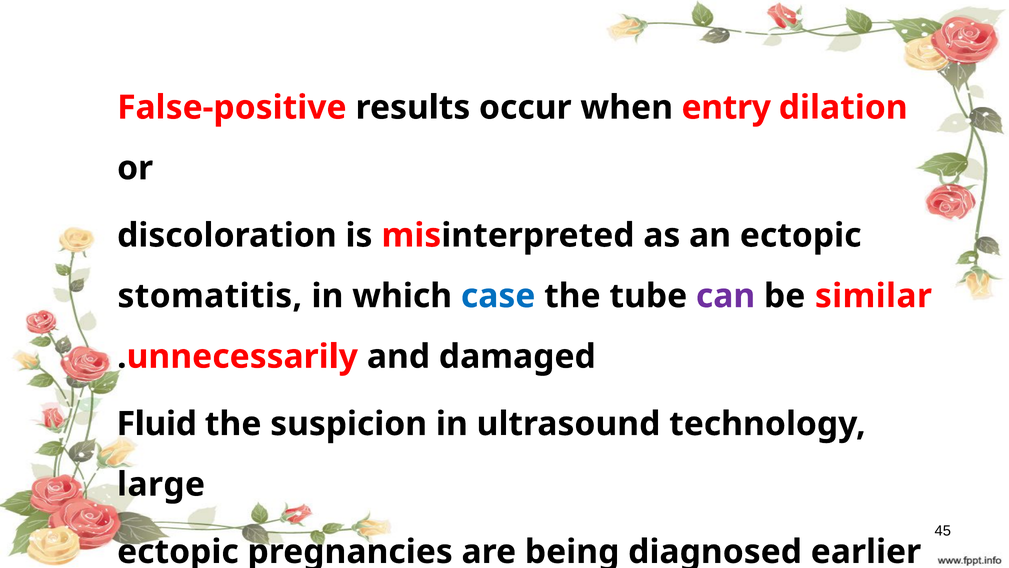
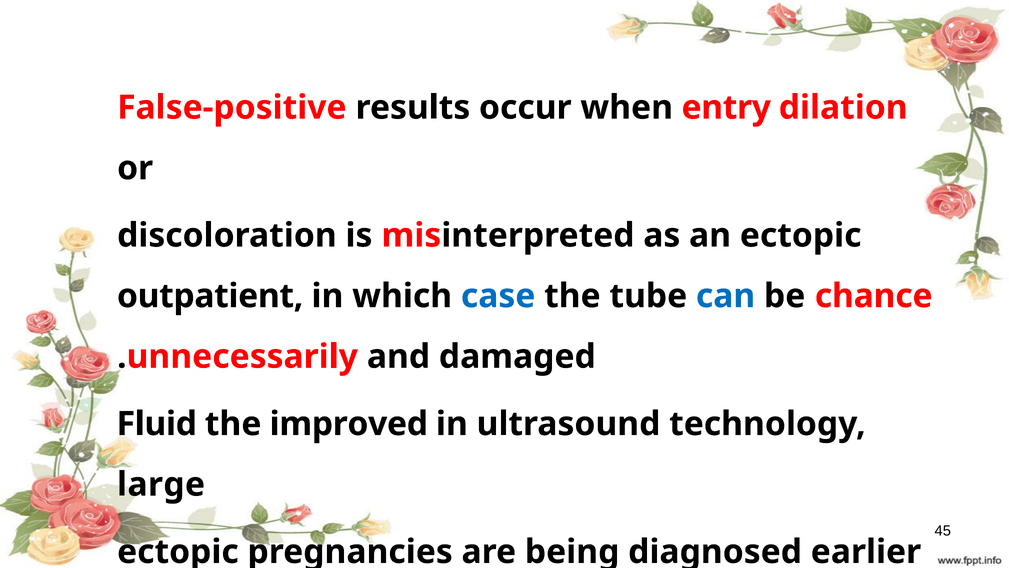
stomatitis: stomatitis -> outpatient (210, 296)
can colour: purple -> blue (726, 296)
similar: similar -> chance (874, 296)
suspicion: suspicion -> improved (349, 424)
